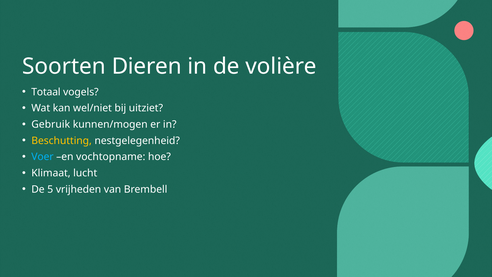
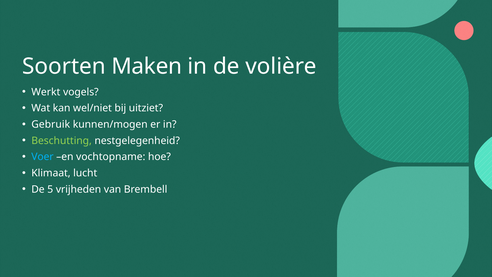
Dieren: Dieren -> Maken (147, 66)
Totaal: Totaal -> Werkt (46, 92)
Beschutting colour: yellow -> light green (62, 141)
